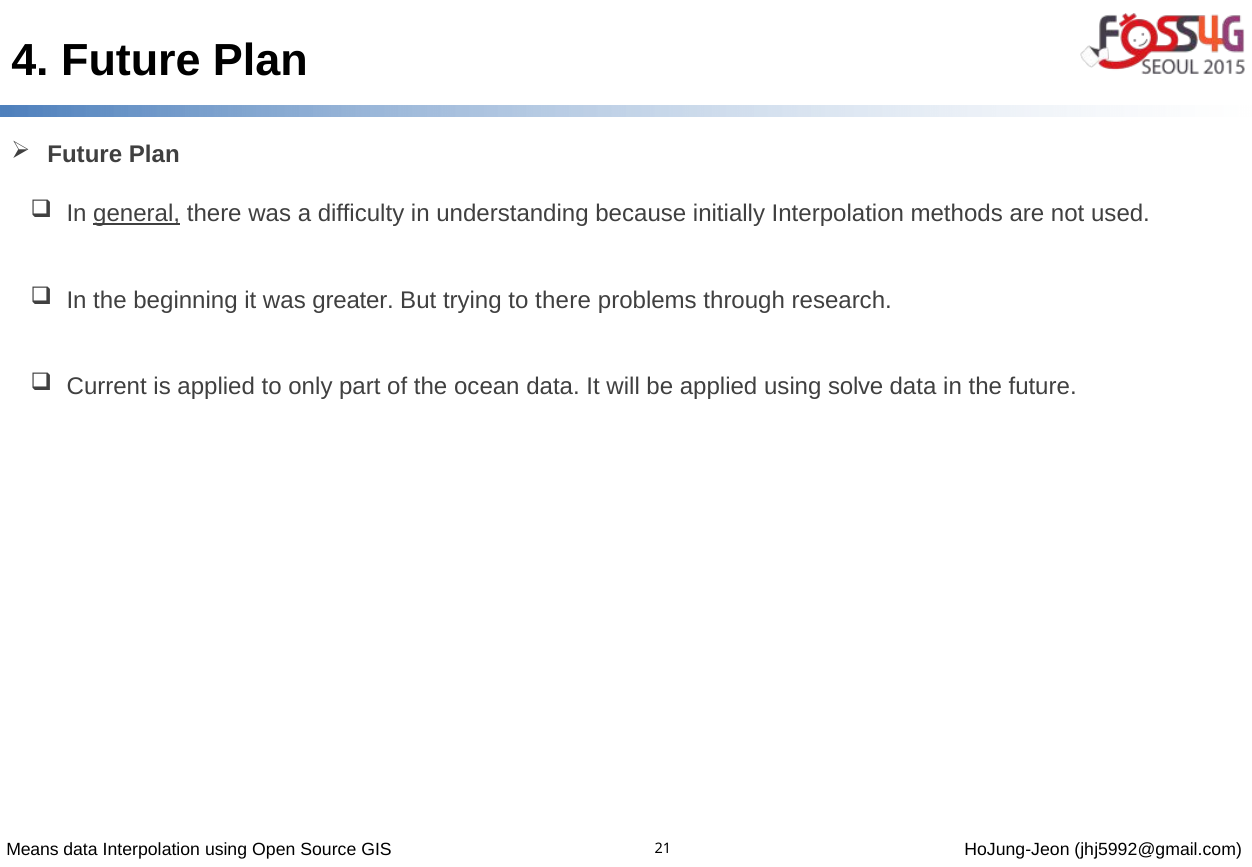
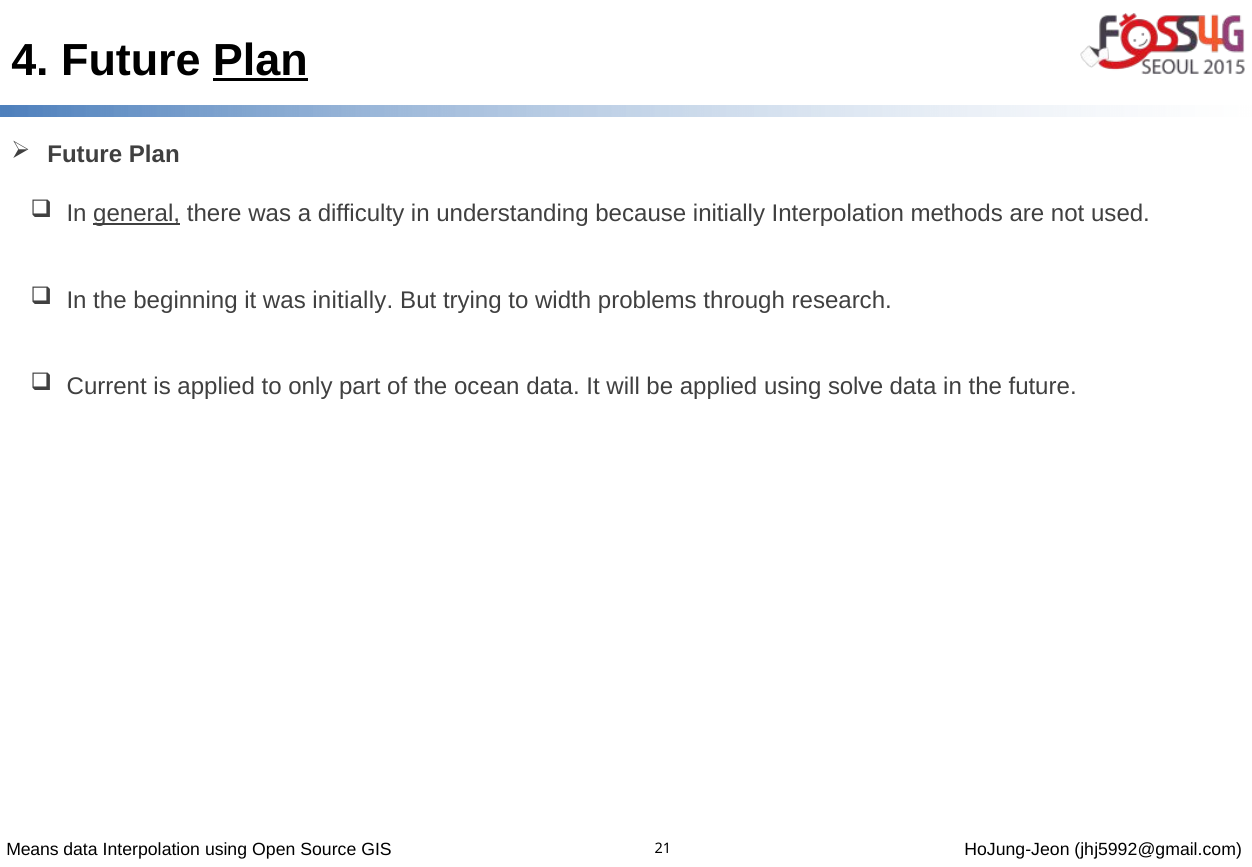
Plan underline: none -> present (260, 60)
was greater: greater -> initially (353, 300)
to there: there -> width (563, 300)
